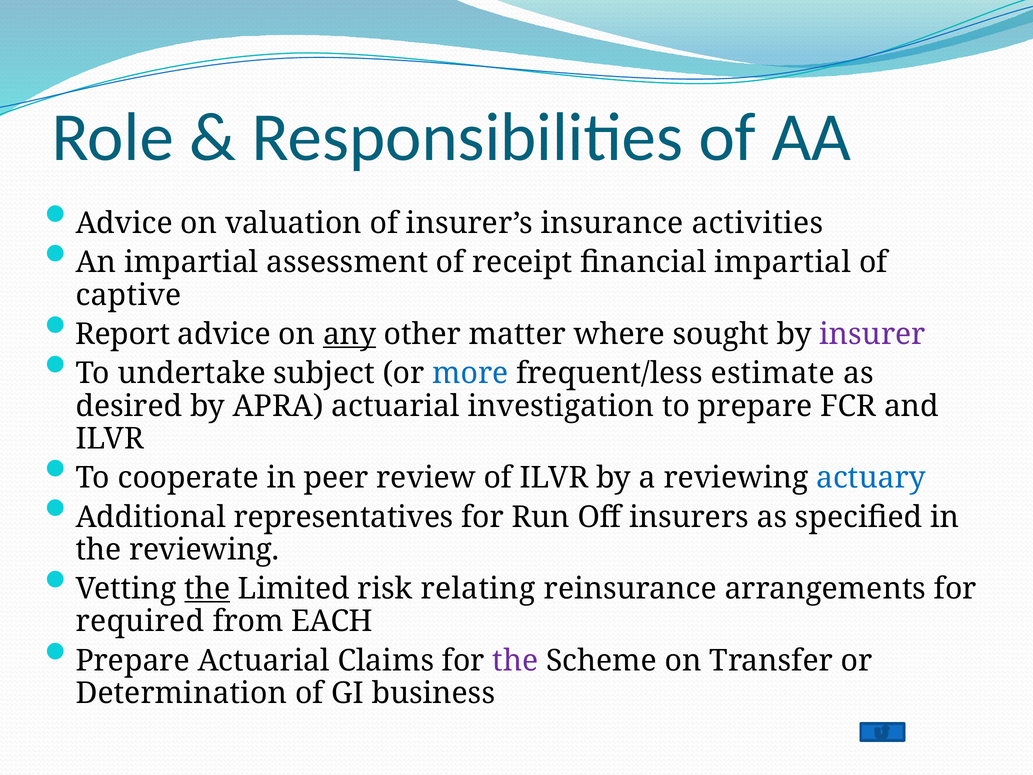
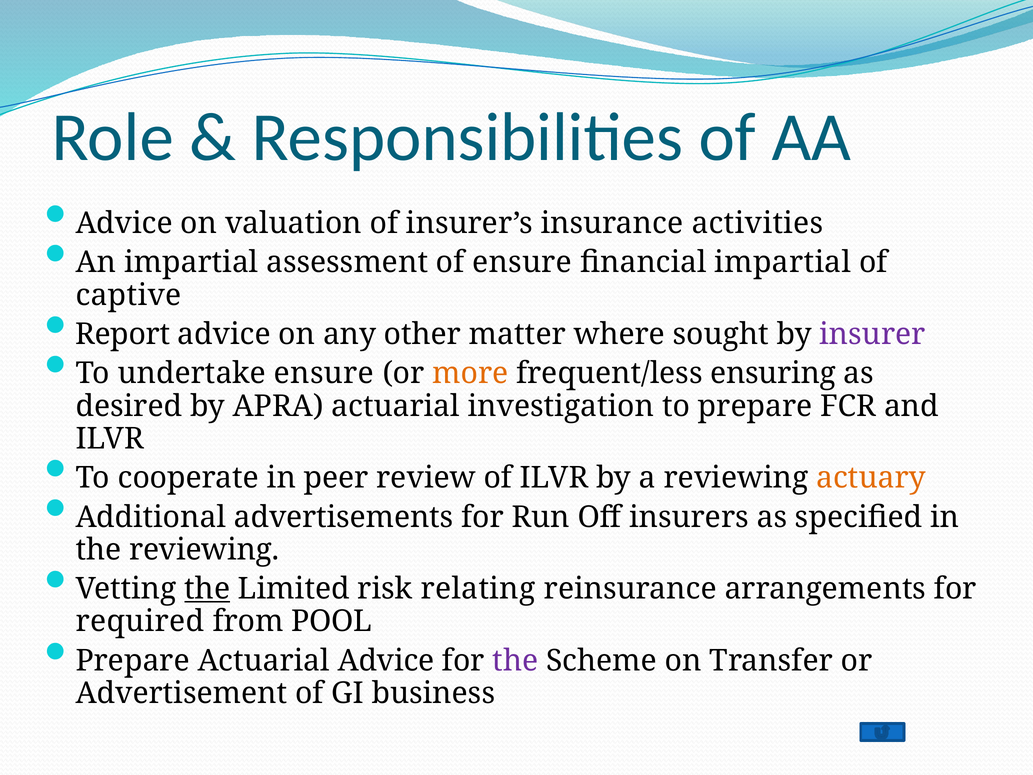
of receipt: receipt -> ensure (522, 262)
any underline: present -> none (350, 334)
undertake subject: subject -> ensure (324, 373)
more colour: blue -> orange (470, 373)
estimate: estimate -> ensuring (773, 373)
actuary colour: blue -> orange (871, 478)
representatives: representatives -> advertisements (344, 517)
EACH: EACH -> POOL (332, 621)
Actuarial Claims: Claims -> Advice (386, 660)
Determination: Determination -> Advertisement (181, 693)
